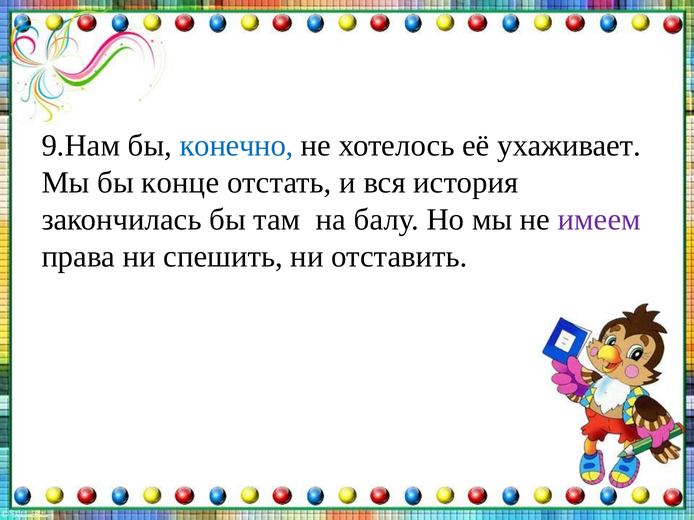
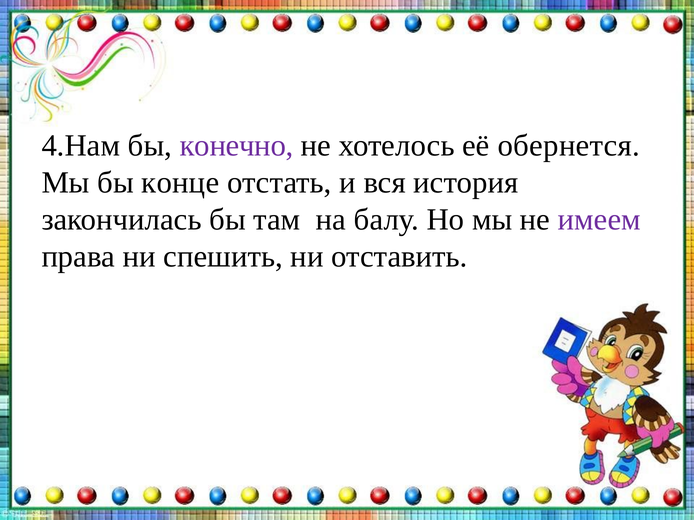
9.Нам: 9.Нам -> 4.Нам (81, 146)
конечно colour: blue -> purple (237, 146)
ухаживает: ухаживает -> обернется (569, 146)
